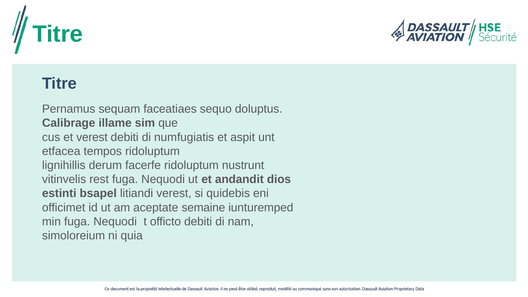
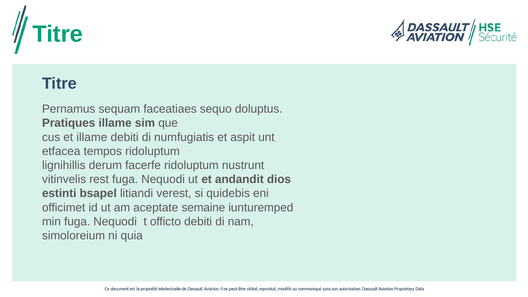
Calibrage: Calibrage -> Pratiques (69, 123)
et verest: verest -> illame (92, 137)
